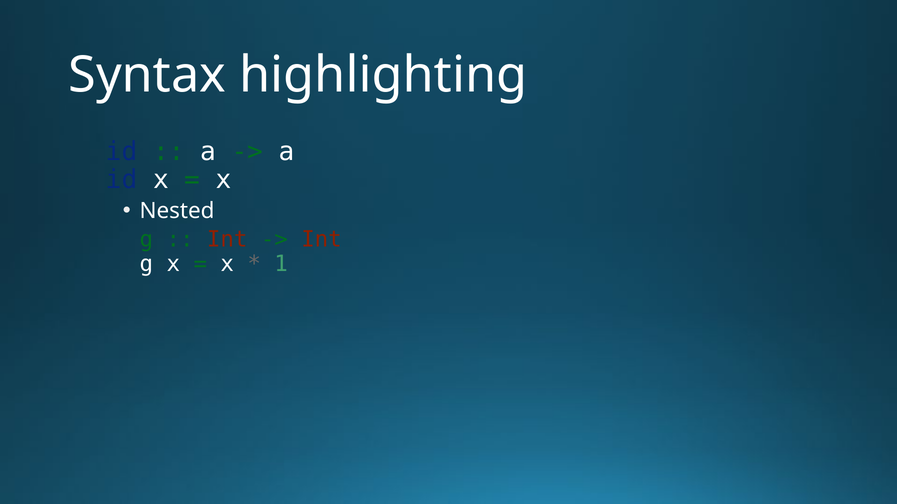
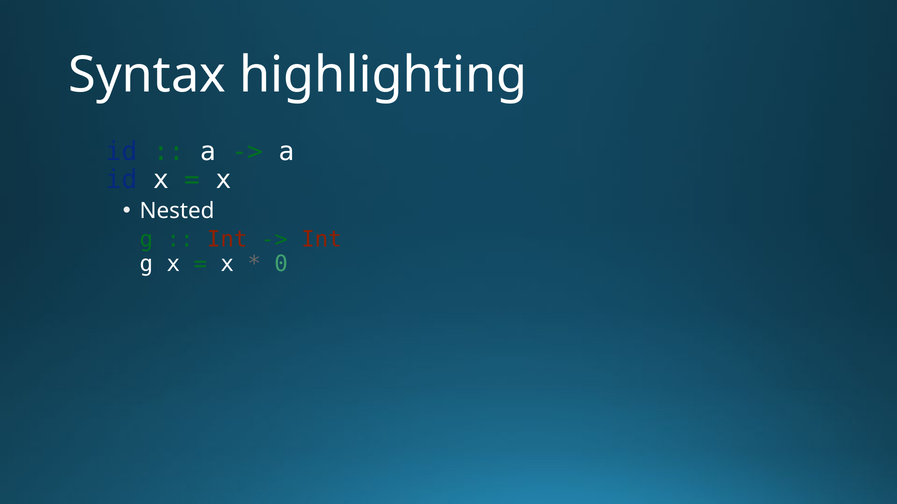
1: 1 -> 0 (281, 264)
